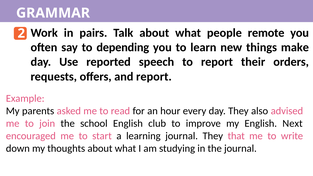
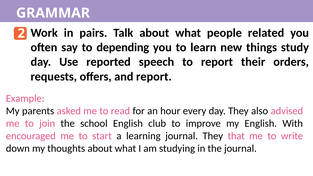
remote: remote -> related (266, 33)
make: make -> study (295, 47)
Next: Next -> With (293, 124)
